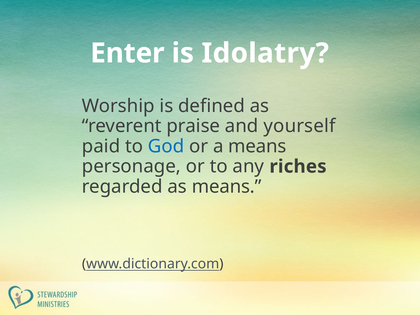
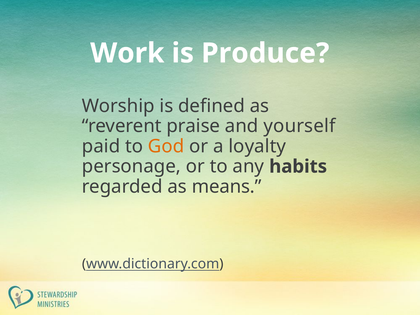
Enter: Enter -> Work (127, 53)
Idolatry: Idolatry -> Produce (265, 53)
God colour: blue -> orange (166, 146)
a means: means -> loyalty (257, 146)
riches: riches -> habits (298, 167)
